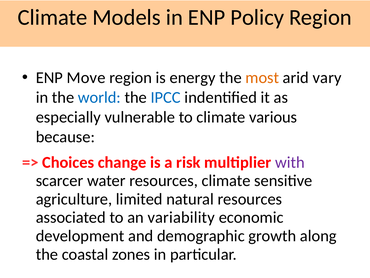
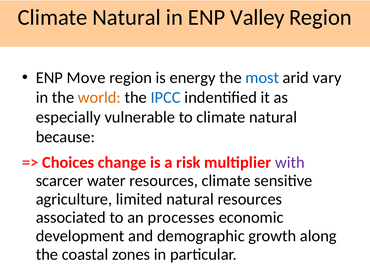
Models: Models -> Natural (127, 17)
Policy: Policy -> Valley (257, 17)
most colour: orange -> blue (262, 78)
world colour: blue -> orange (99, 97)
to climate various: various -> natural (273, 117)
variability: variability -> processes (181, 217)
